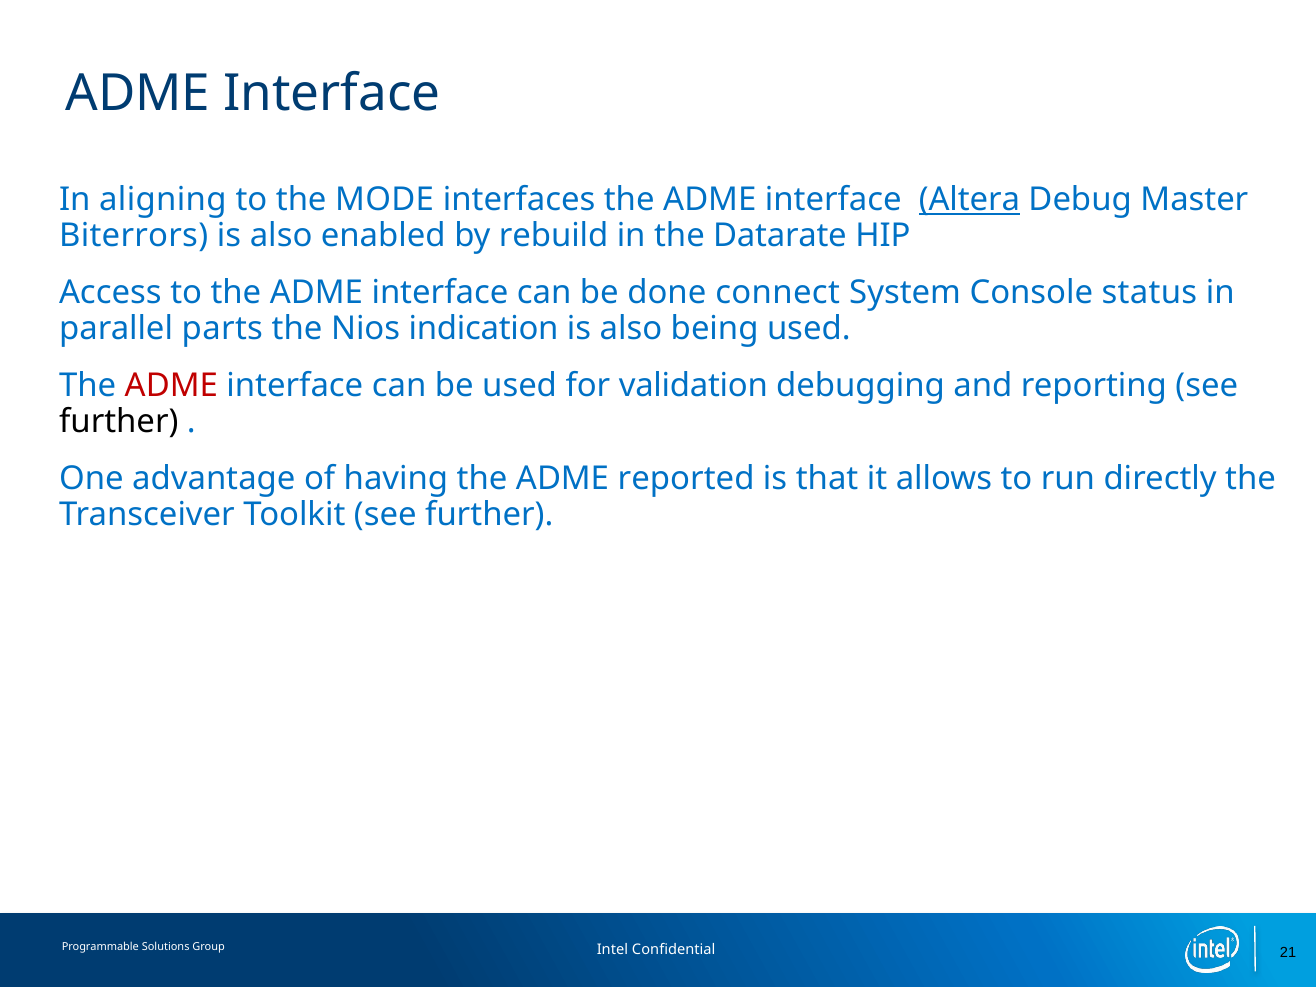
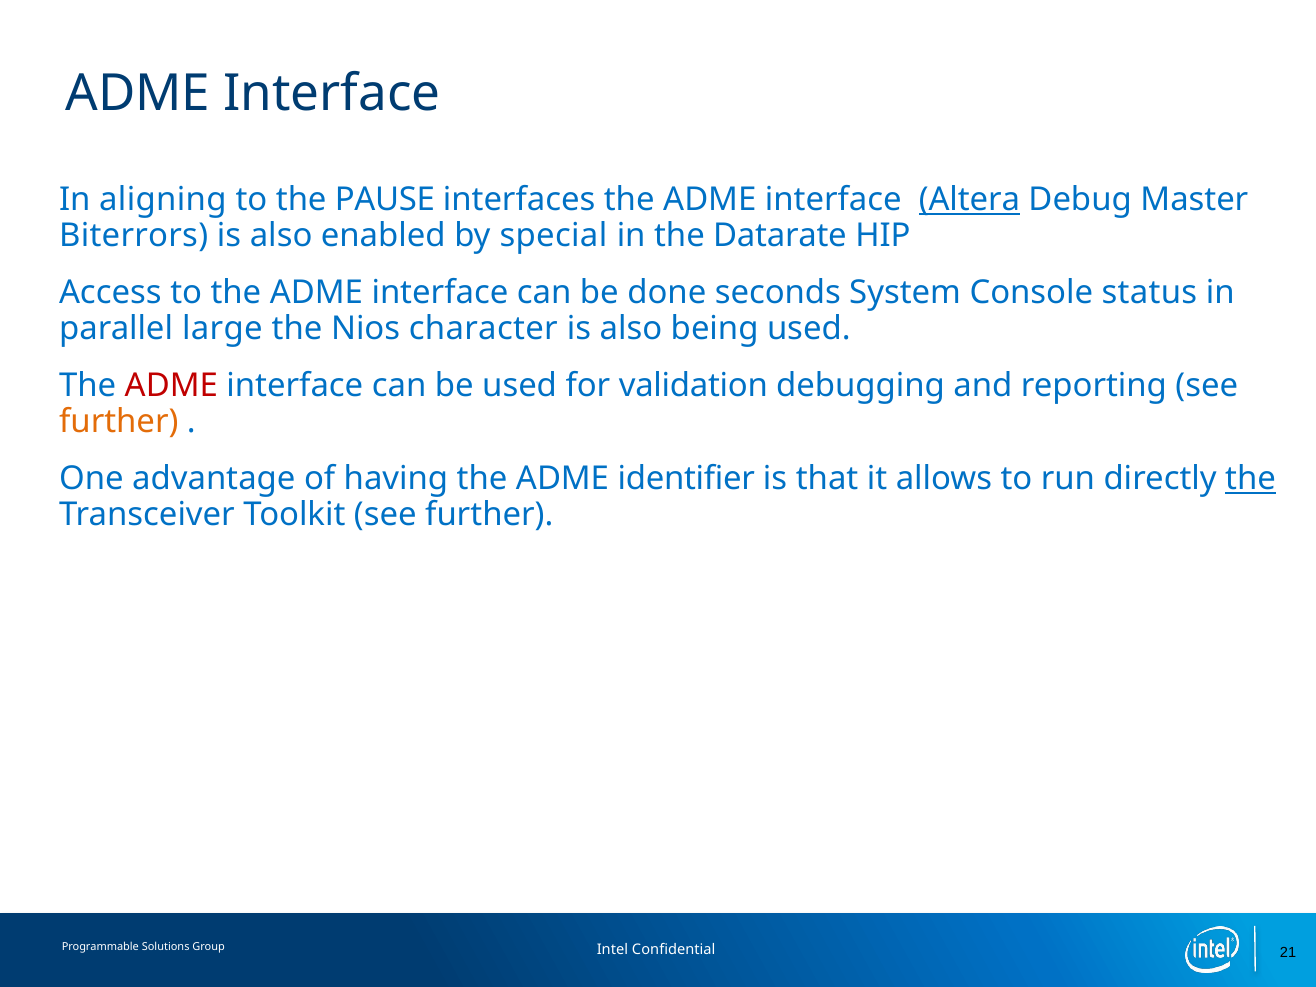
MODE: MODE -> PAUSE (385, 200)
rebuild: rebuild -> special (553, 236)
connect: connect -> seconds (778, 293)
parts: parts -> large (222, 329)
indication: indication -> character (483, 329)
further colour: black -> orange (119, 422)
reported: reported -> identifier (686, 479)
the underline: none -> present (1251, 479)
